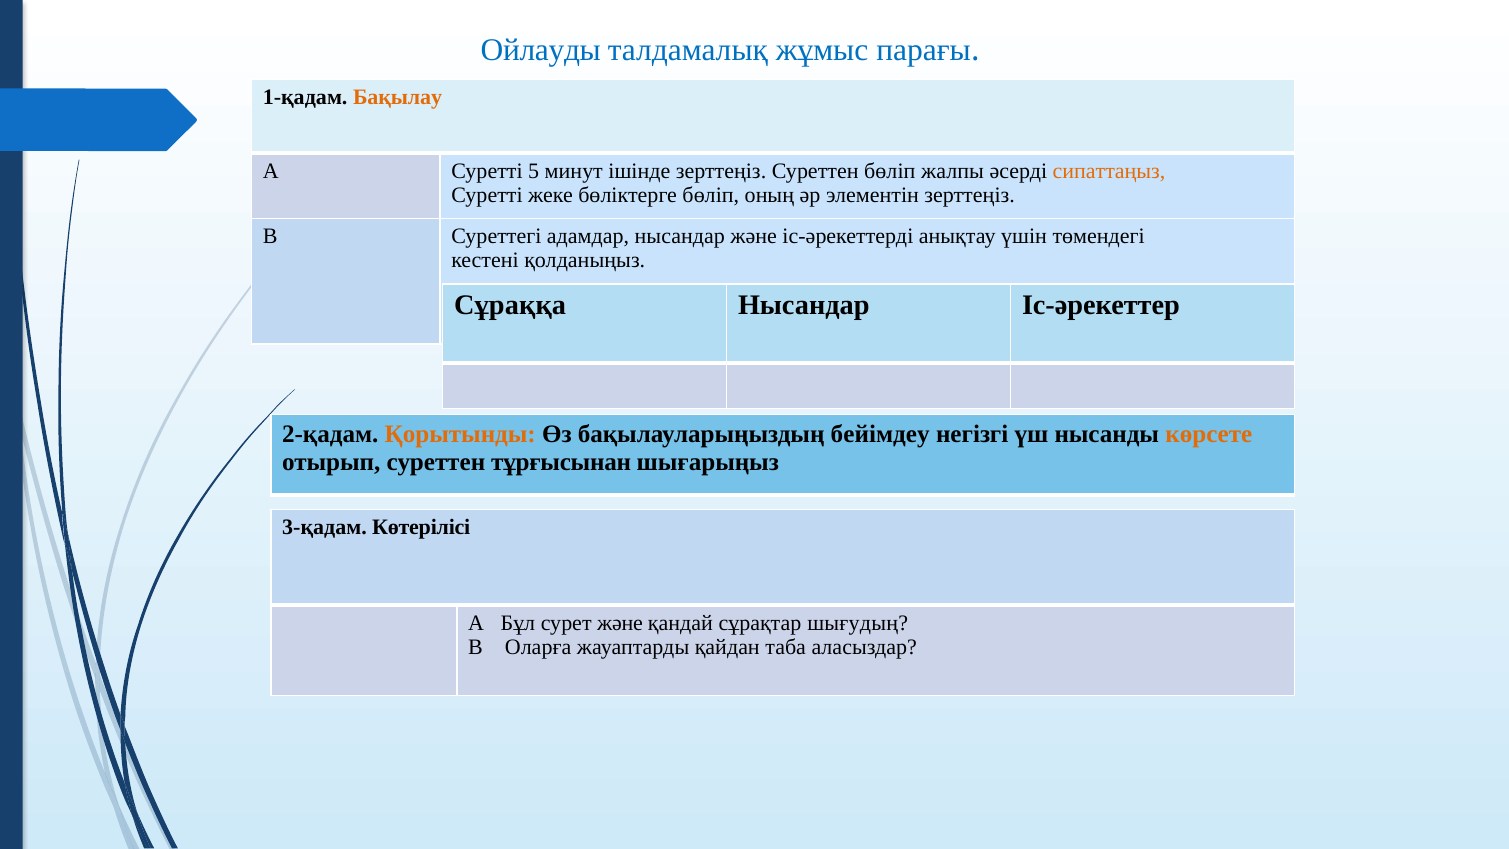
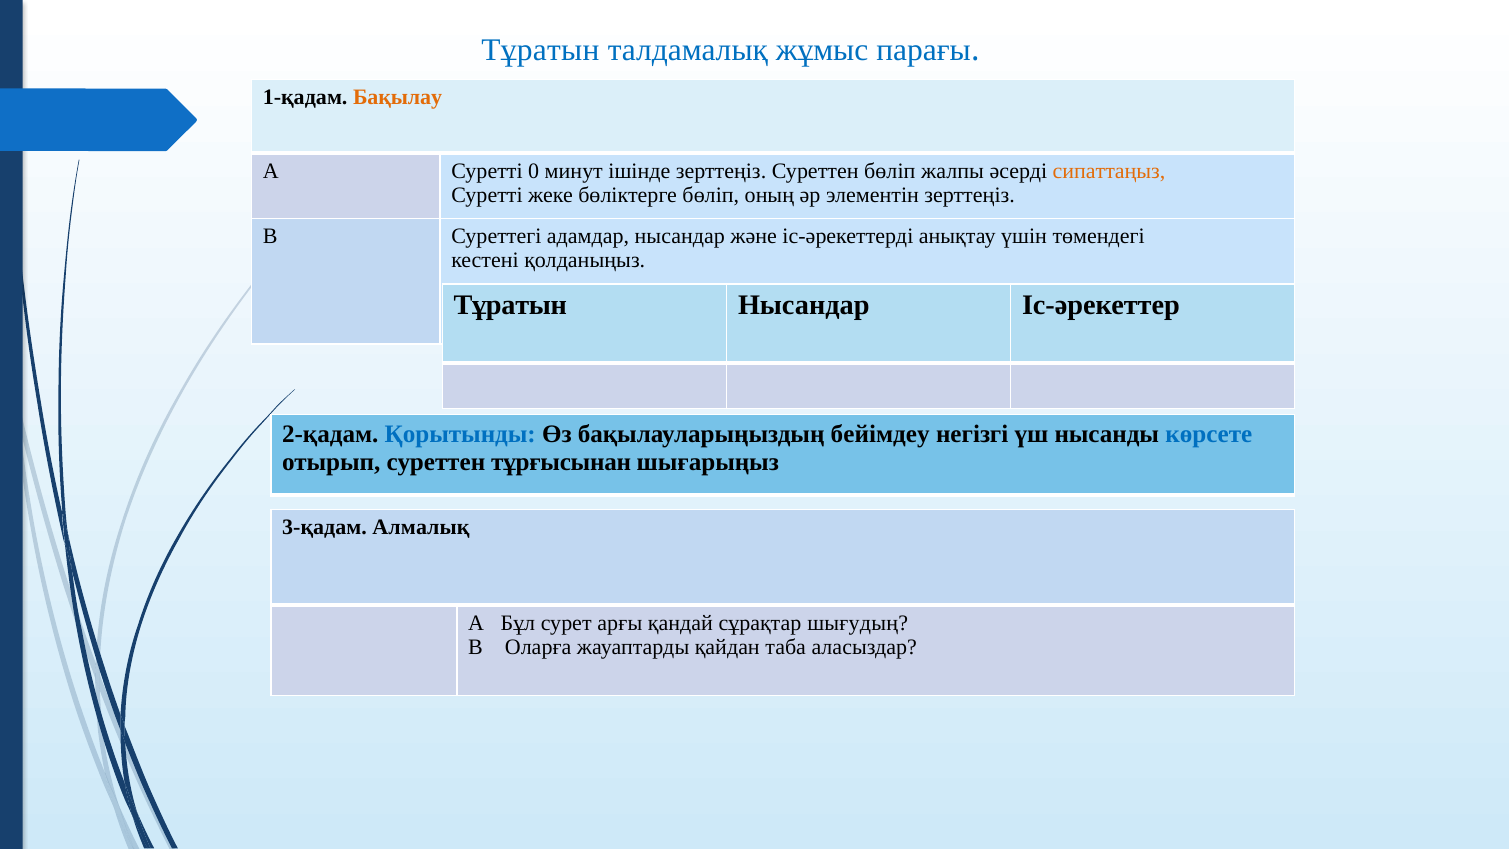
Ойлауды: Ойлауды -> Тұратын (540, 50)
5: 5 -> 0 (534, 171)
Сұраққа: Сұраққа -> Тұратын (510, 305)
Қорытынды colour: orange -> blue (460, 434)
көрсете colour: orange -> blue (1209, 434)
Көтерілісі: Көтерілісі -> Алмалық (421, 527)
сурет және: және -> арғы (620, 623)
